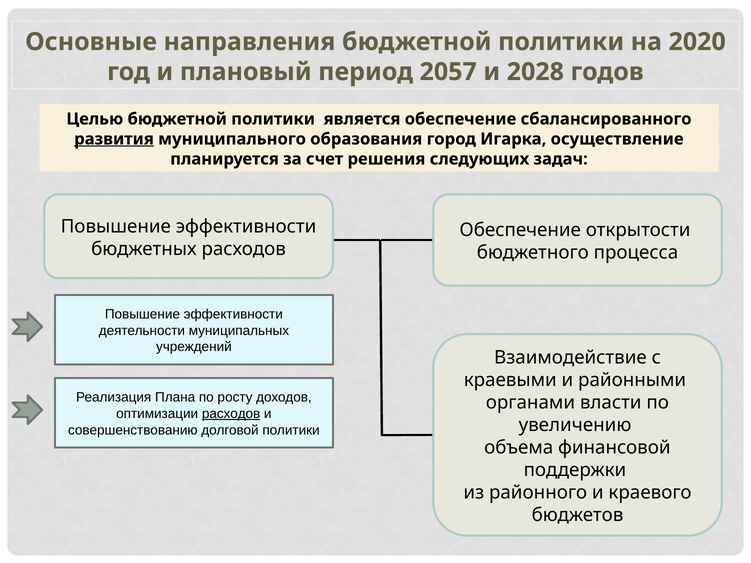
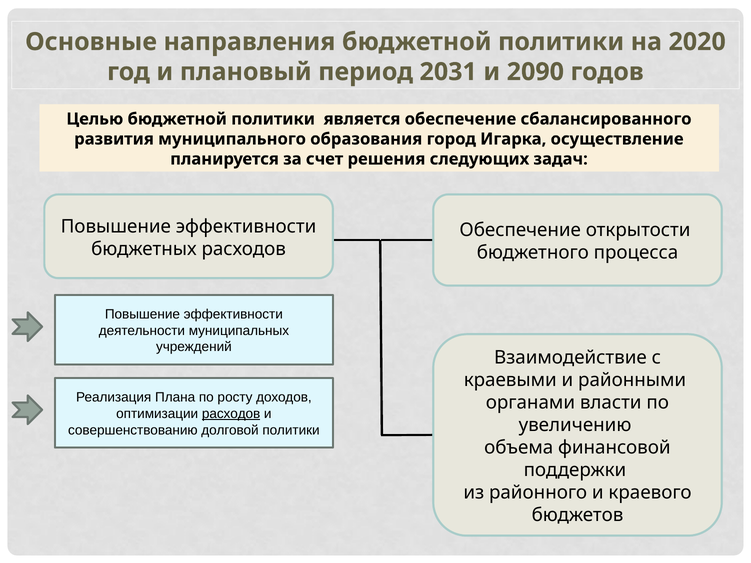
2057: 2057 -> 2031 (448, 72)
2028: 2028 -> 2090 (535, 72)
развития underline: present -> none (114, 139)
